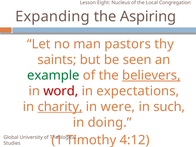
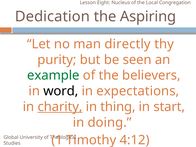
Expanding: Expanding -> Dedication (52, 17)
pastors: pastors -> directly (128, 44)
saints: saints -> purity (57, 60)
believers underline: present -> none (151, 75)
word colour: red -> black (61, 91)
were: were -> thing (118, 107)
such: such -> start (169, 107)
